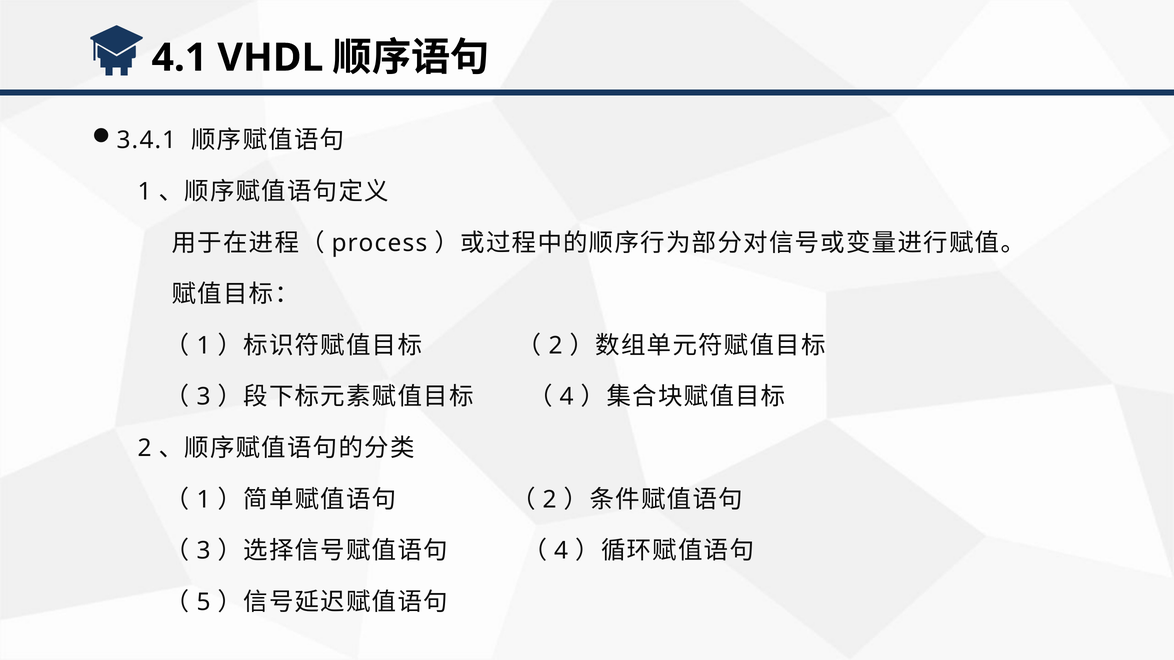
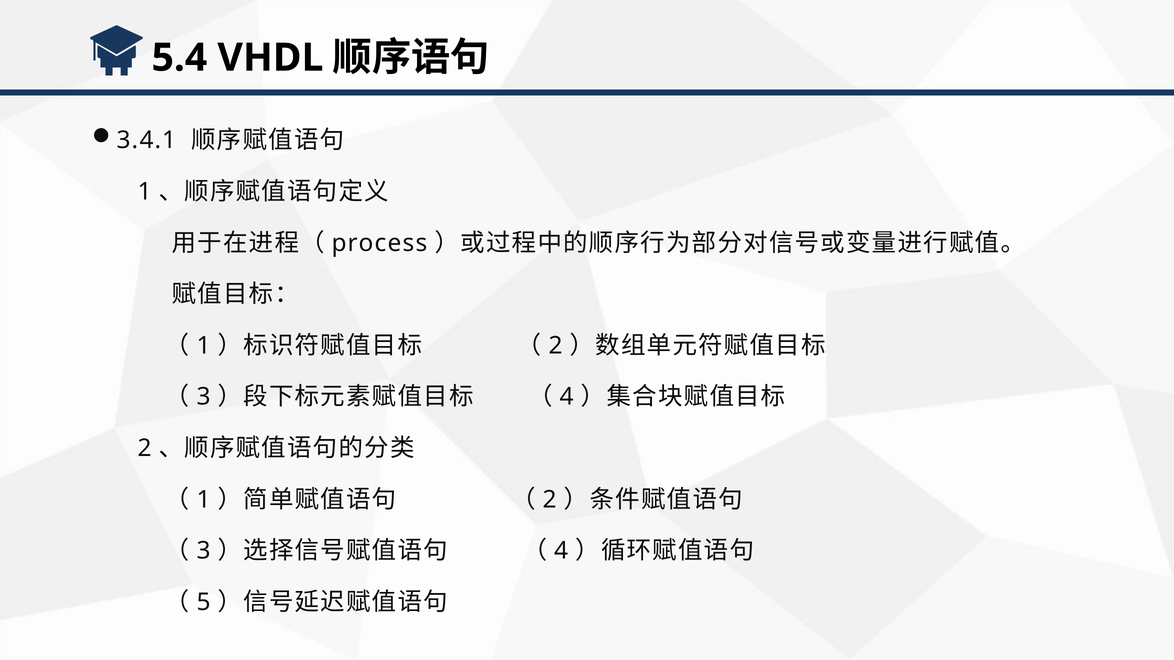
4.1: 4.1 -> 5.4 (179, 58)
